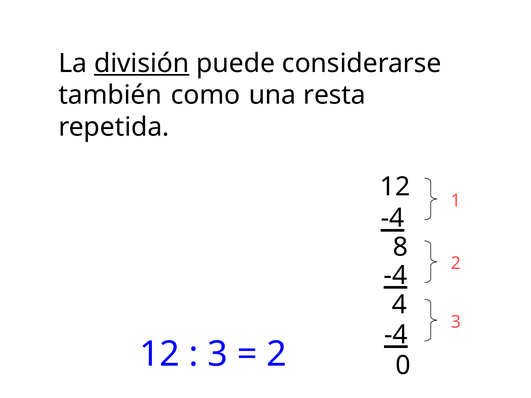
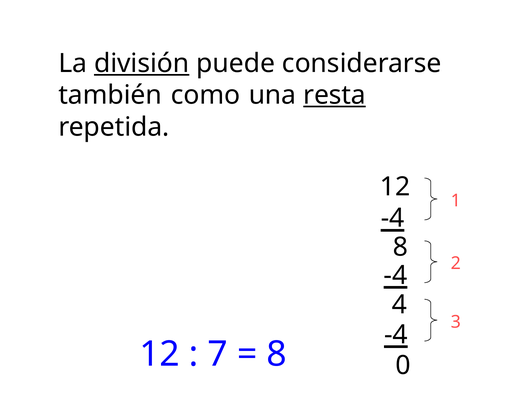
resta underline: none -> present (334, 95)
3: 3 -> 7 (218, 354)
2: 2 -> 8 (277, 354)
